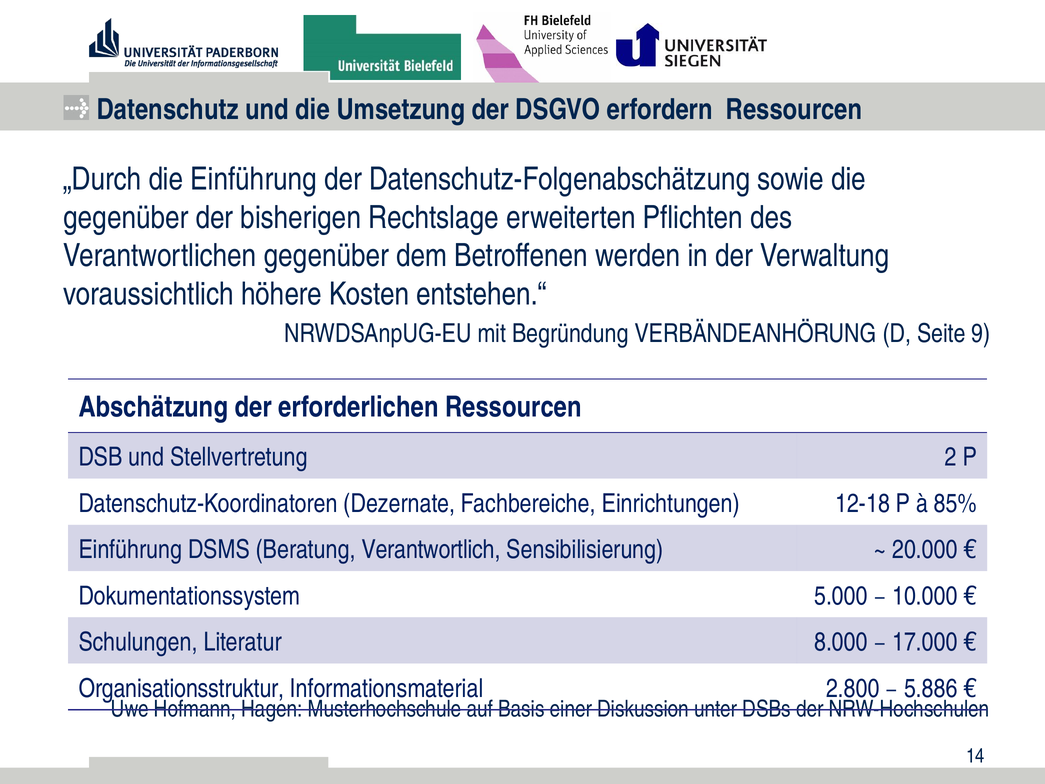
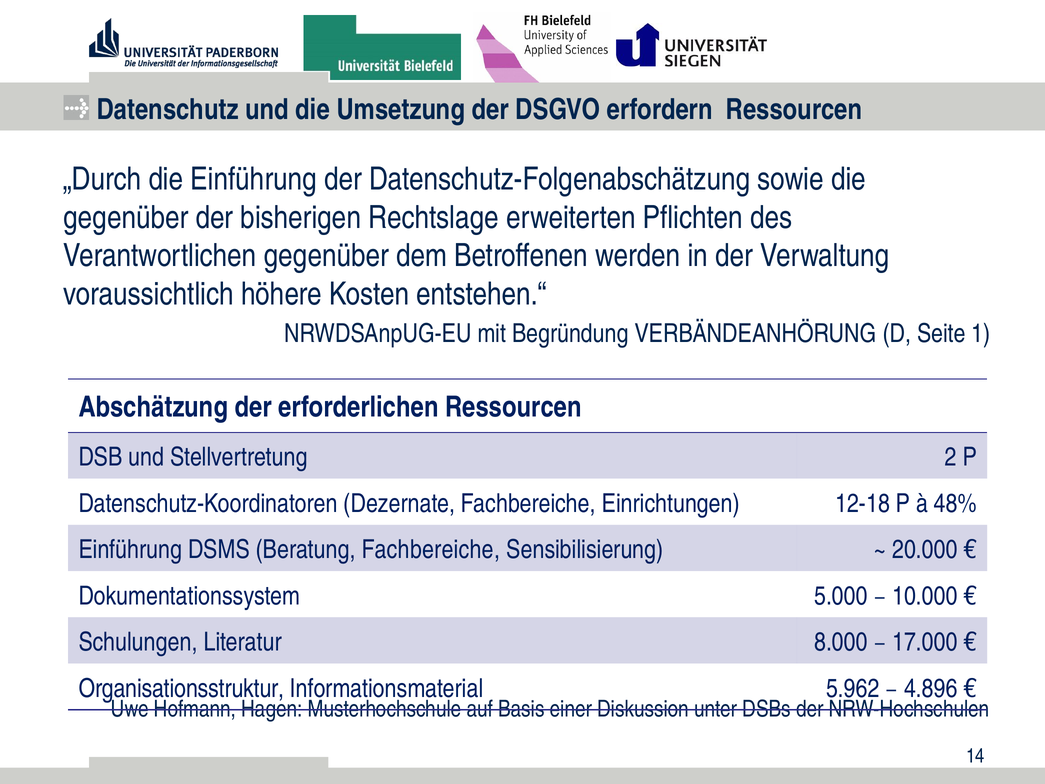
9: 9 -> 1 (981, 334)
85%: 85% -> 48% (955, 503)
Beratung Verantwortlich: Verantwortlich -> Fachbereiche (431, 550)
2.800: 2.800 -> 5.962 (853, 688)
5.886: 5.886 -> 4.896 (931, 688)
